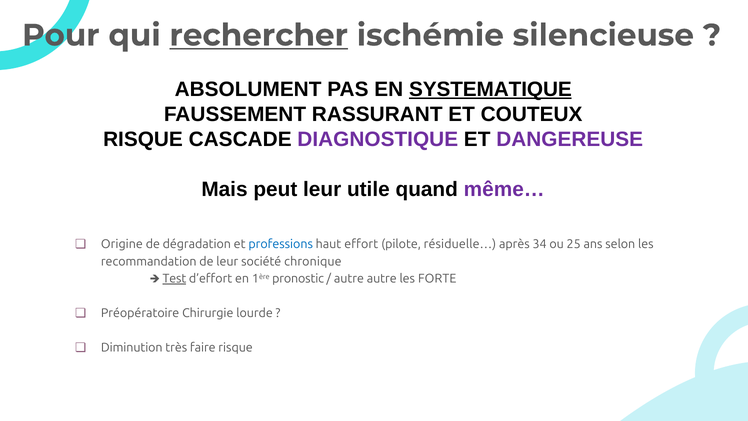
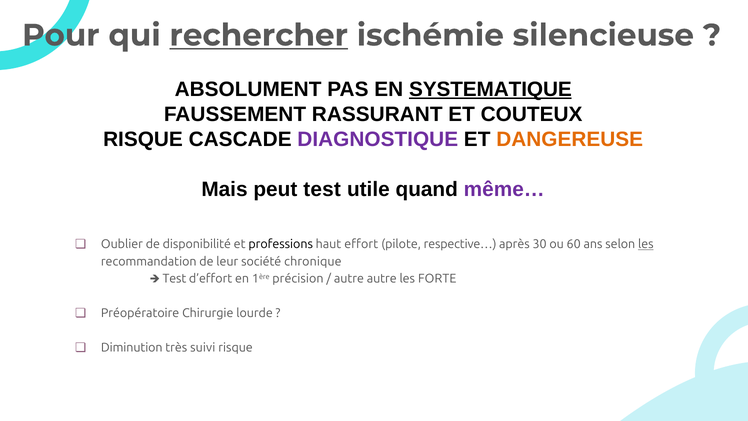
DANGEREUSE colour: purple -> orange (570, 139)
peut leur: leur -> test (322, 189)
Origine: Origine -> Oublier (122, 244)
dégradation: dégradation -> disponibilité (197, 244)
professions colour: blue -> black (281, 244)
résiduelle…: résiduelle… -> respective… (460, 244)
34: 34 -> 30 (540, 244)
25: 25 -> 60 (574, 244)
les underline: none -> present (646, 244)
Test underline: present -> none (174, 279)
pronostic: pronostic -> précision (298, 279)
faire: faire -> suivi (203, 347)
